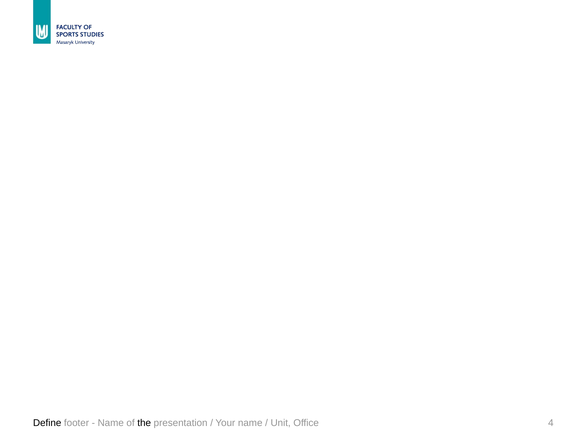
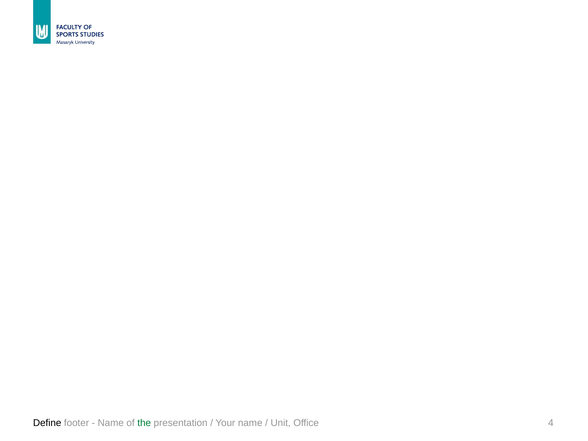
the colour: black -> green (144, 423)
